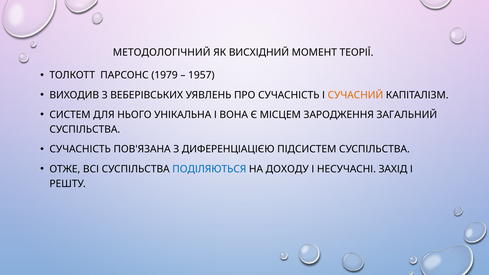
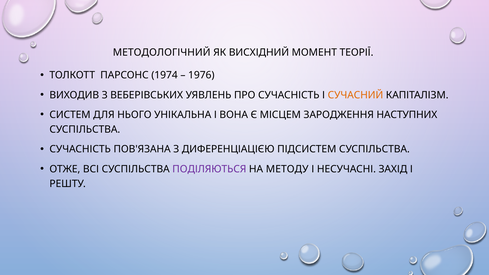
1979: 1979 -> 1974 (165, 75)
1957: 1957 -> 1976 (201, 75)
ЗАГАЛЬНИЙ: ЗАГАЛЬНИЙ -> НАСТУПНИХ (407, 115)
ПОДІЛЯЮТЬСЯ colour: blue -> purple (209, 169)
ДОХОДУ: ДОХОДУ -> МЕТОДУ (287, 169)
